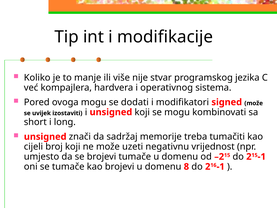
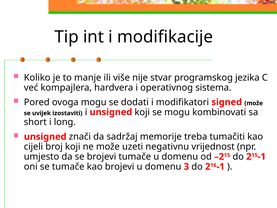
8: 8 -> 3 (186, 166)
